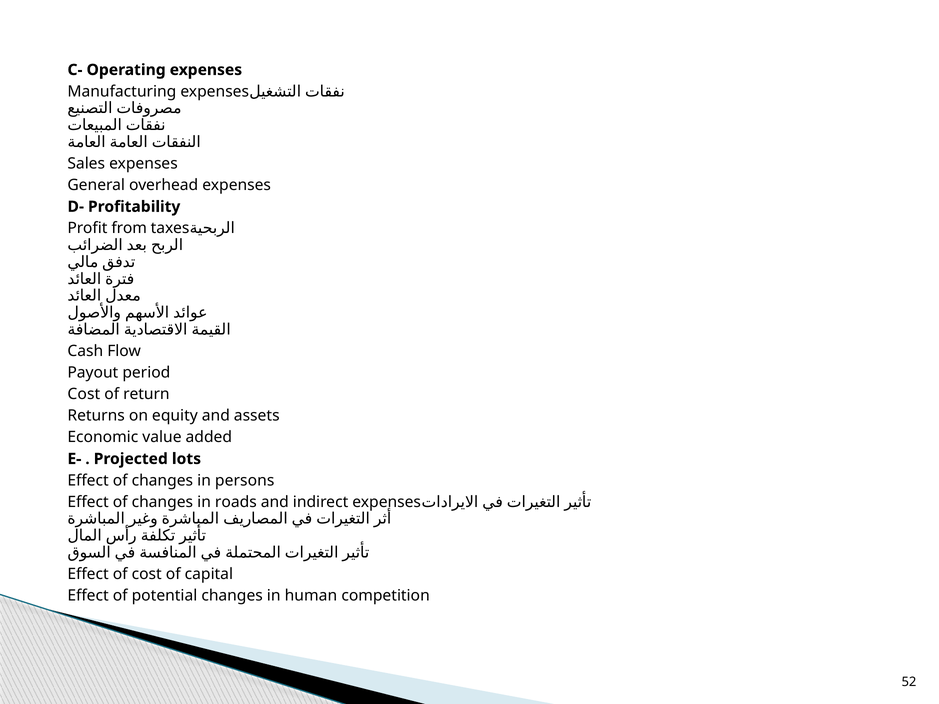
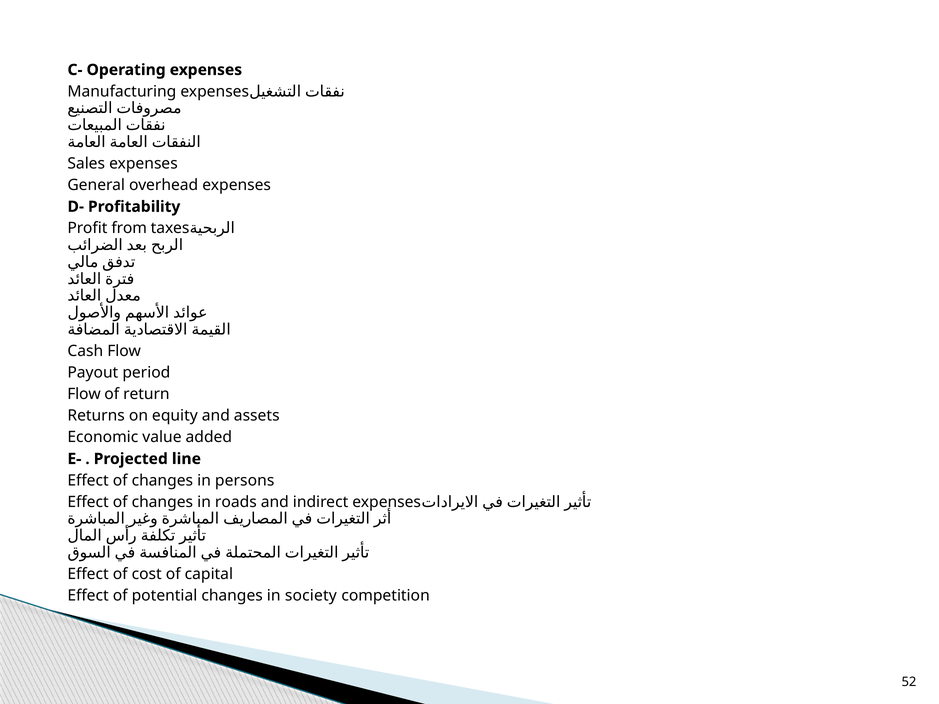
Cost: Cost -> Flow (84, 394)
lots: lots -> line (186, 459)
human: human -> society (311, 596)
